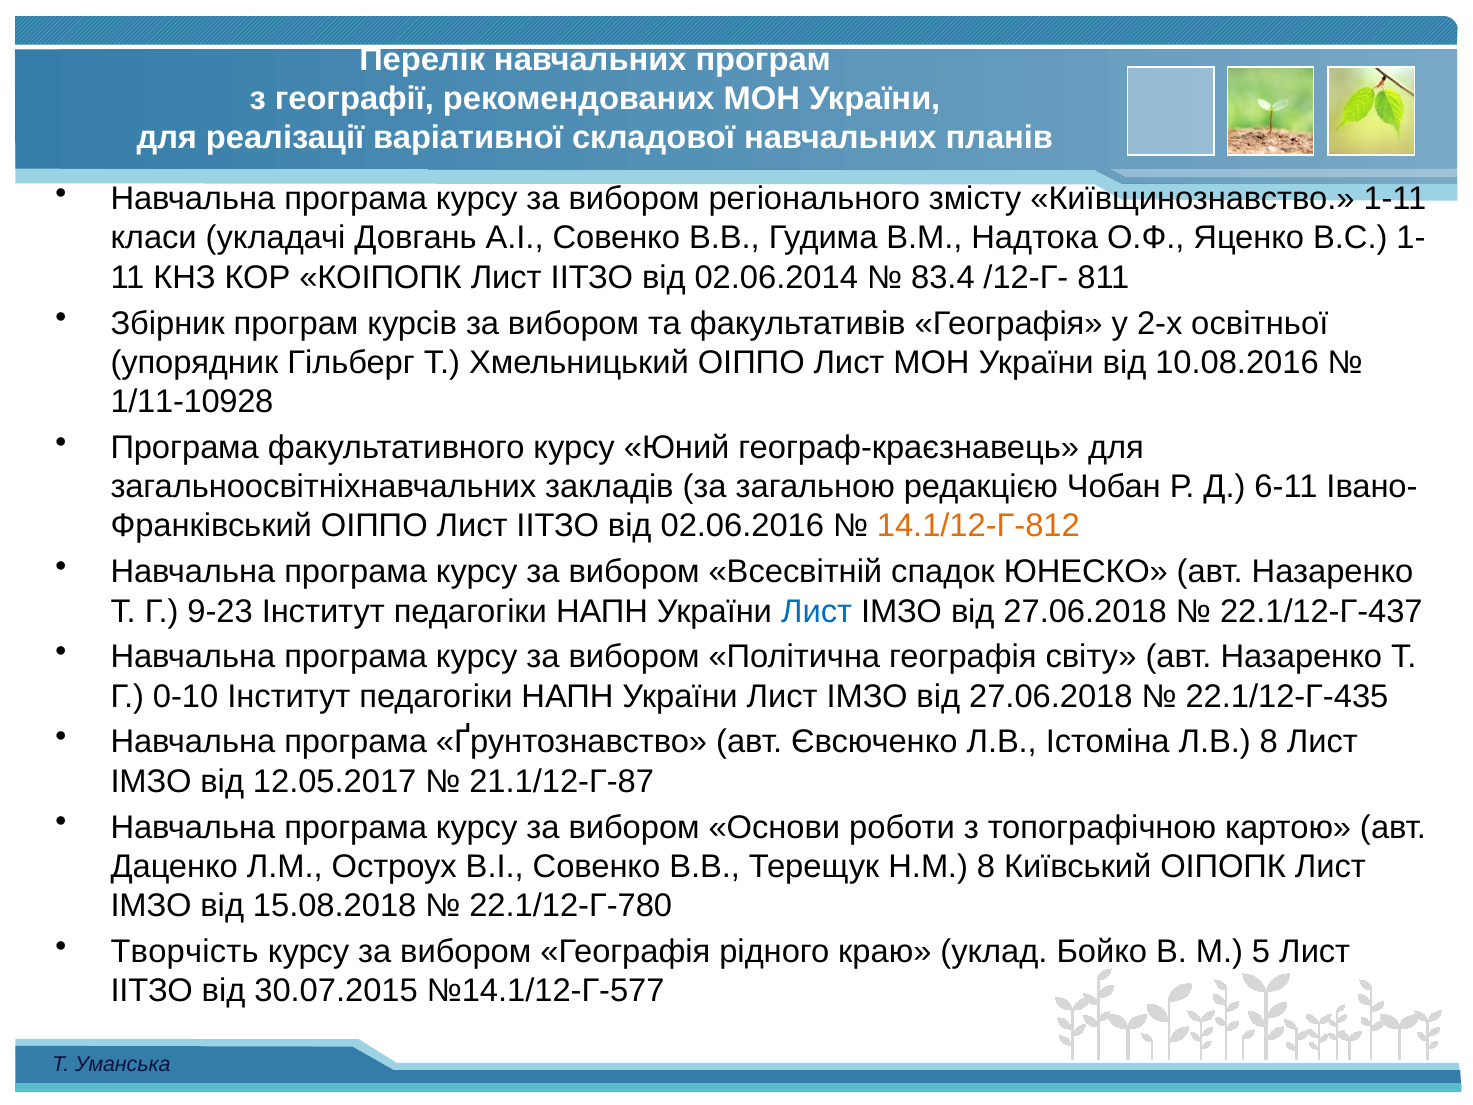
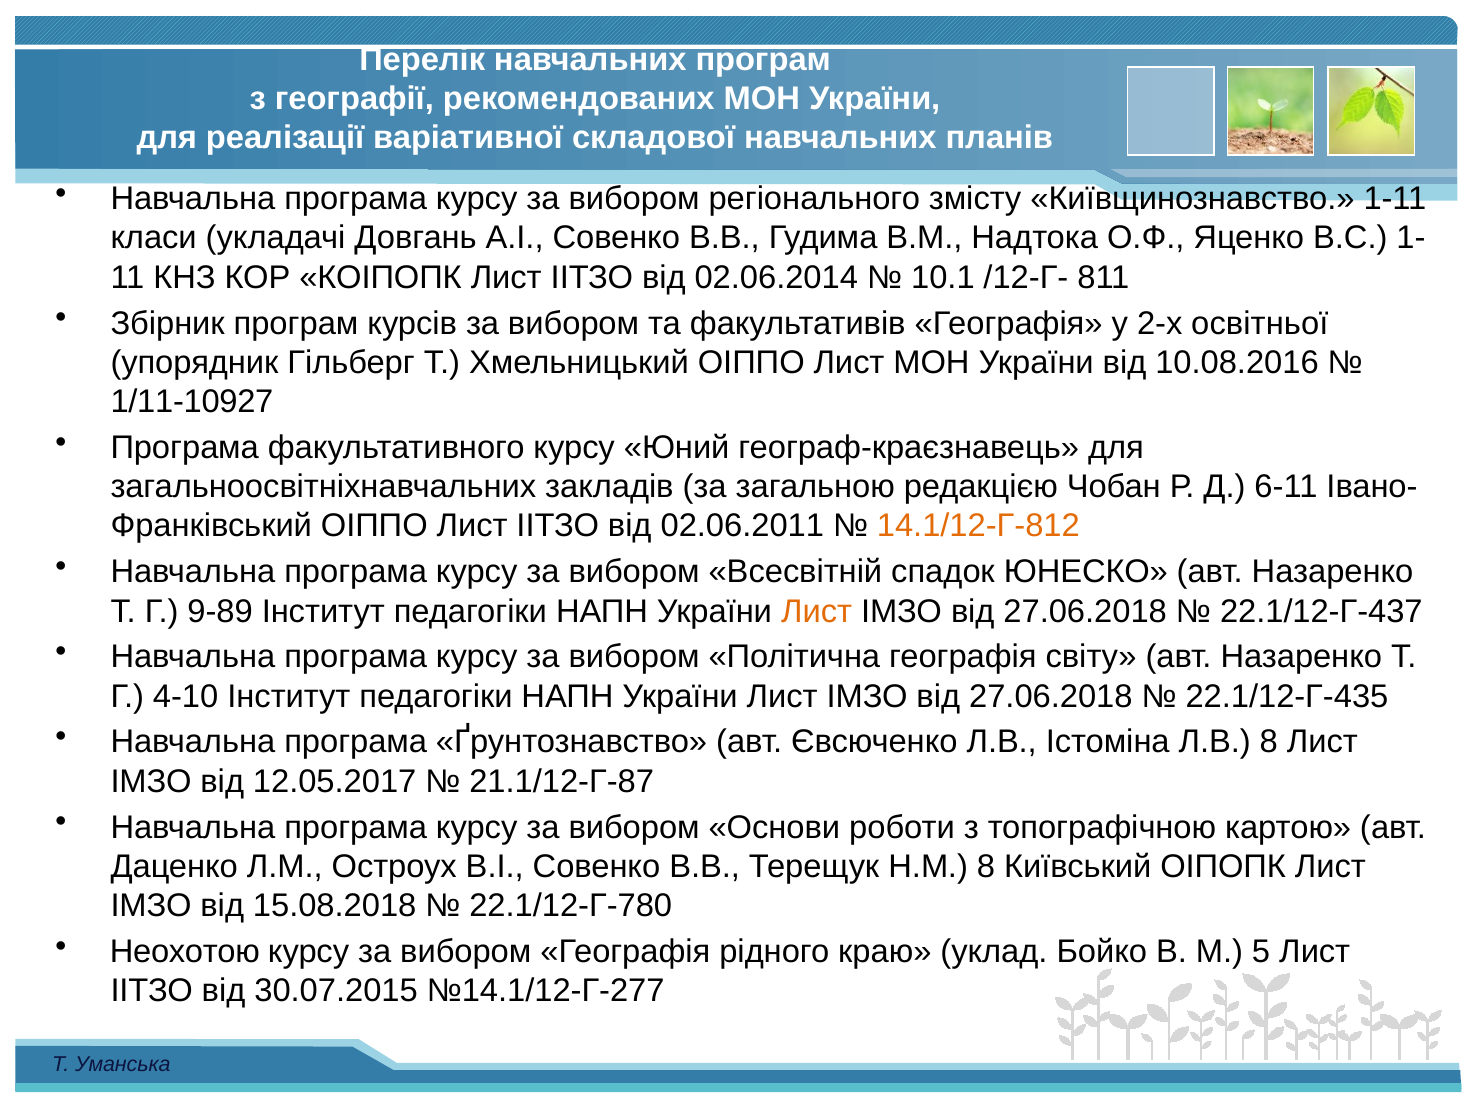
83.4: 83.4 -> 10.1 (943, 277)
1/11-10928: 1/11-10928 -> 1/11-10927 (192, 402)
02.06.2016: 02.06.2016 -> 02.06.2011 (742, 526)
9-23: 9-23 -> 9-89 (220, 611)
Лист colour: blue -> orange (817, 611)
0-10: 0-10 -> 4-10 (186, 696)
Творчість: Творчість -> Неохотою (185, 951)
№14.1/12-Г-577: №14.1/12-Г-577 -> №14.1/12-Г-277 (546, 991)
